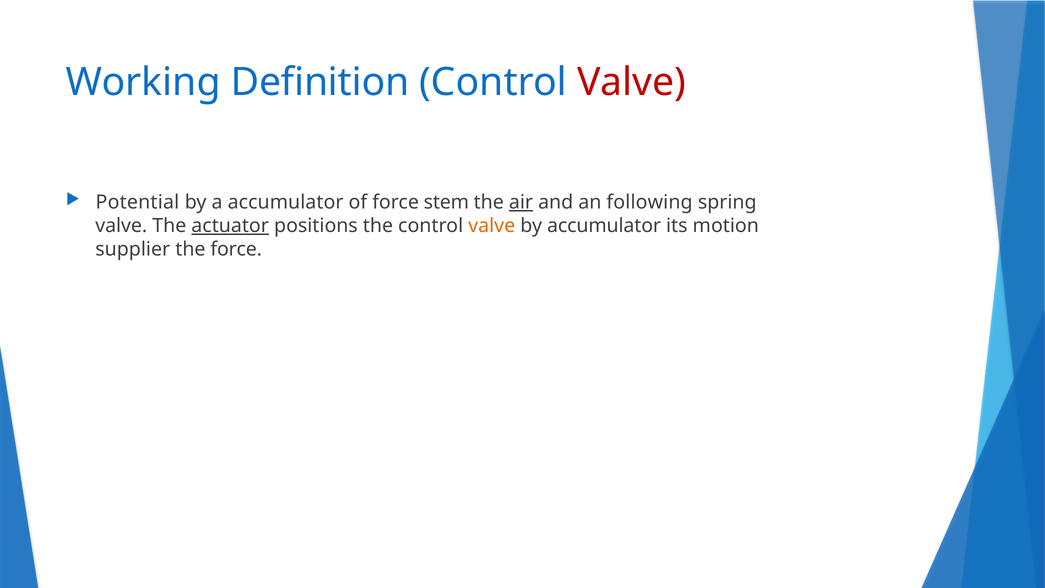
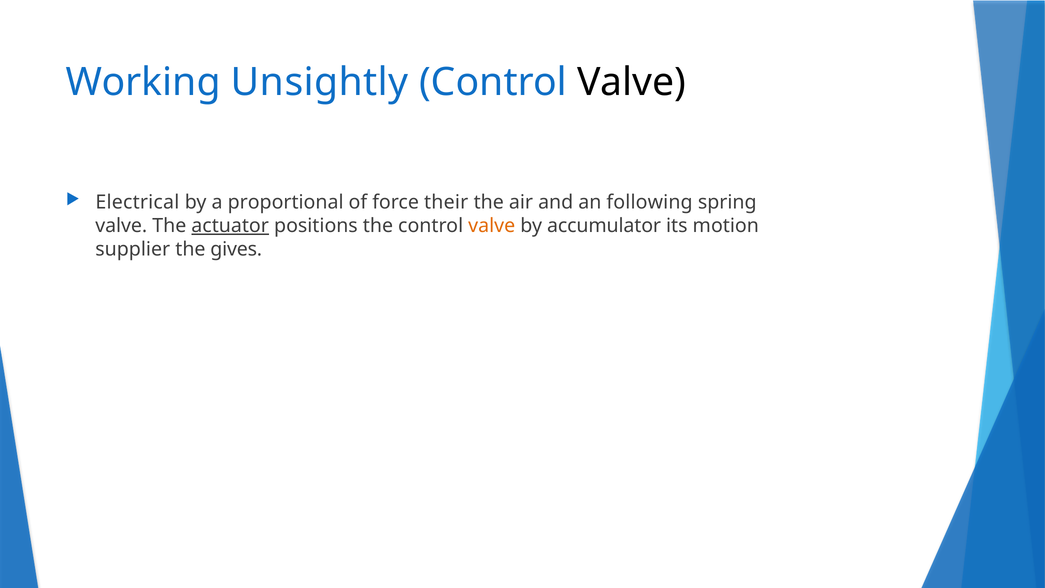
Definition: Definition -> Unsightly (320, 82)
Valve colour: red -> black (631, 82)
Potential: Potential -> Electrical (137, 202)
a accumulator: accumulator -> proportional (286, 202)
stem: stem -> their (446, 202)
air underline: present -> none (521, 202)
the force: force -> gives (236, 249)
